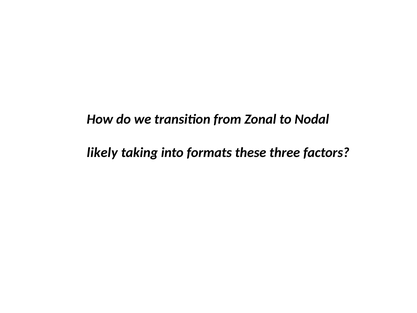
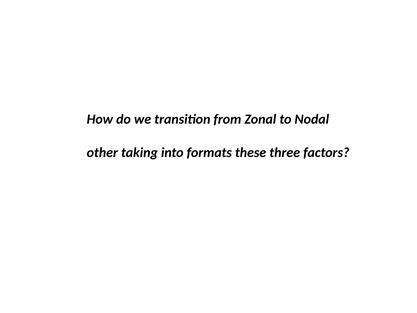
likely: likely -> other (102, 152)
